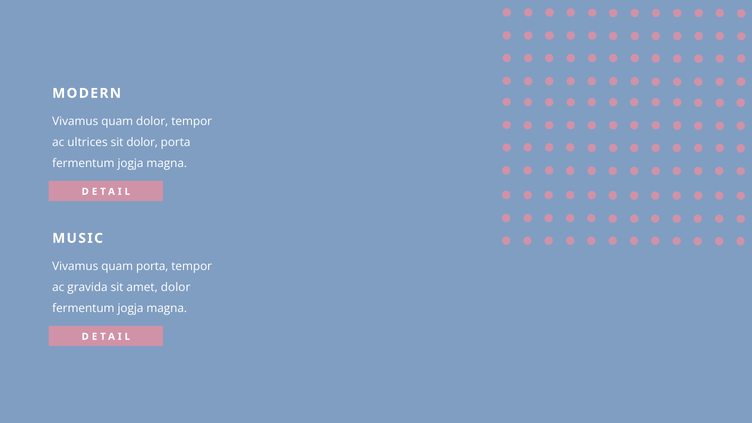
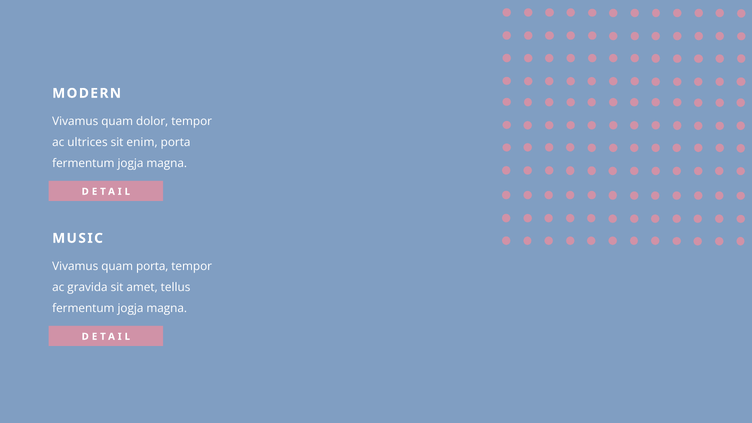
sit dolor: dolor -> enim (142, 142)
amet dolor: dolor -> tellus (176, 287)
